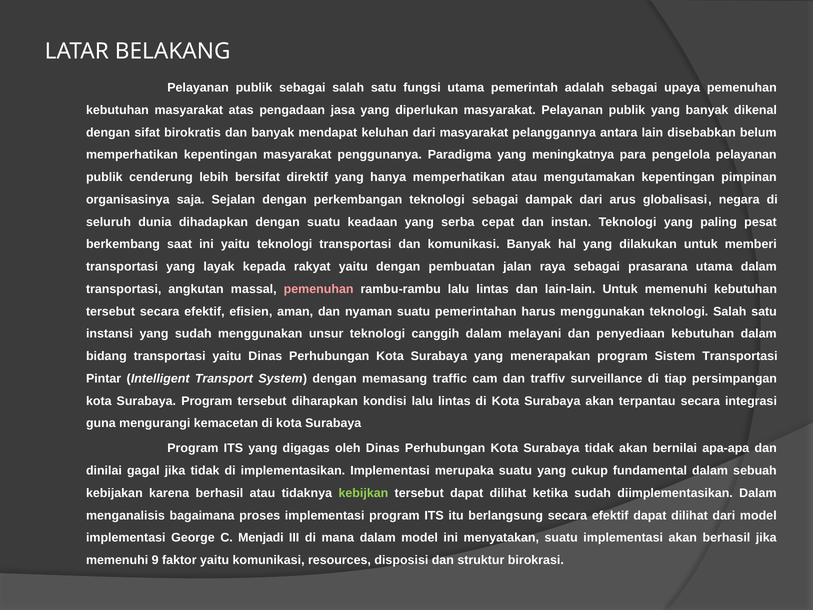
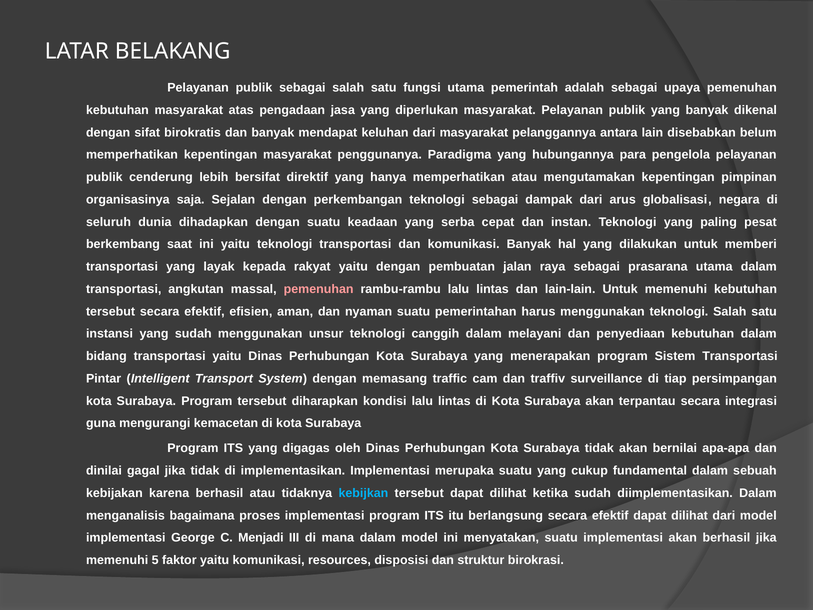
meningkatnya: meningkatnya -> hubungannya (573, 155)
kebijkan colour: light green -> light blue (363, 493)
9: 9 -> 5 (155, 560)
